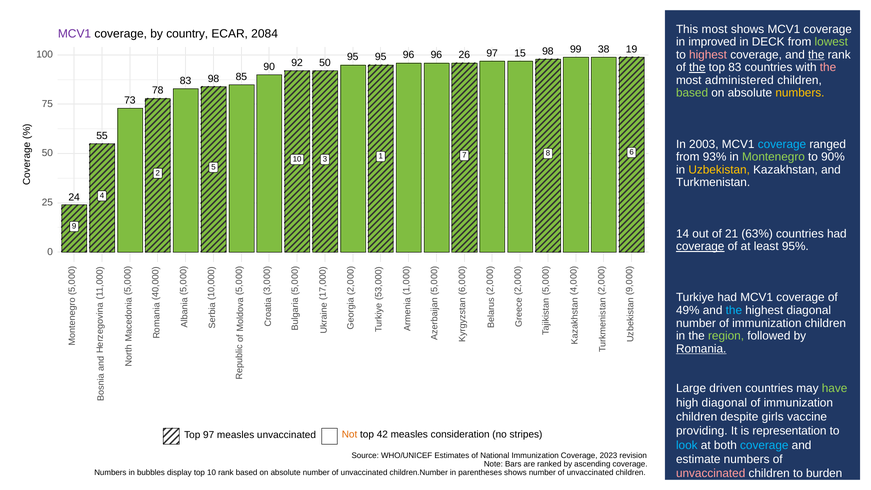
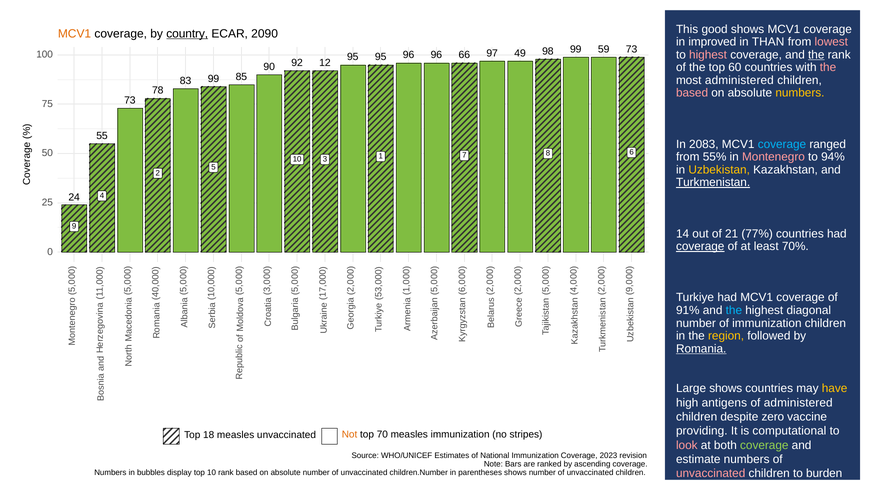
This most: most -> good (715, 29)
MCV1 colour: purple -> orange (75, 34)
country underline: none -> present (187, 34)
2084: 2084 -> 2090 (265, 34)
DECK: DECK -> THAN (768, 42)
lowest colour: light green -> pink (831, 42)
38: 38 -> 59 (604, 49)
98 19: 19 -> 73 (632, 49)
15: 15 -> 49 (520, 53)
26: 26 -> 66 (464, 55)
the underline: present -> none (697, 67)
top 83: 83 -> 60 (735, 67)
90 50: 50 -> 12 (325, 63)
83 98: 98 -> 99 (213, 79)
based colour: light green -> pink (692, 93)
2003: 2003 -> 2083 (704, 144)
93%: 93% -> 55% (715, 157)
Montenegro colour: light green -> pink (773, 157)
90%: 90% -> 94% (833, 157)
Turkmenistan underline: none -> present (713, 182)
63%: 63% -> 77% (757, 234)
95%: 95% -> 70% (795, 246)
49%: 49% -> 91% (688, 310)
region colour: light green -> yellow (726, 336)
Large driven: driven -> shows (726, 389)
have colour: light green -> yellow (835, 389)
high diagonal: diagonal -> antigens (724, 403)
immunization: immunization -> administered (798, 403)
girls: girls -> zero (773, 417)
representation: representation -> computational (789, 431)
Top 97: 97 -> 18 (209, 435)
42: 42 -> 70 (382, 435)
measles consideration: consideration -> immunization (460, 435)
look colour: light blue -> pink (687, 445)
coverage colour: light blue -> light green (764, 445)
